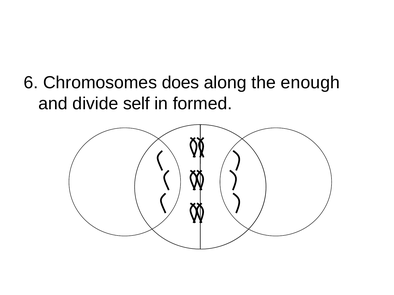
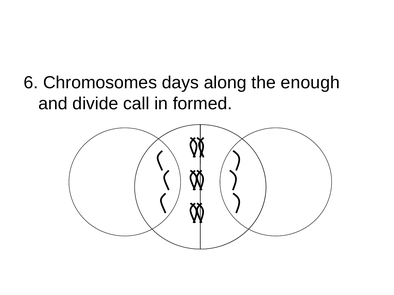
does: does -> days (180, 83)
self: self -> call (136, 104)
